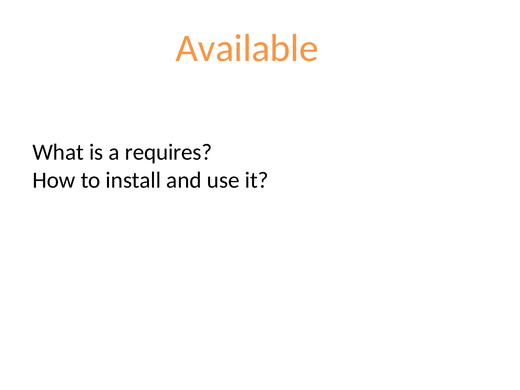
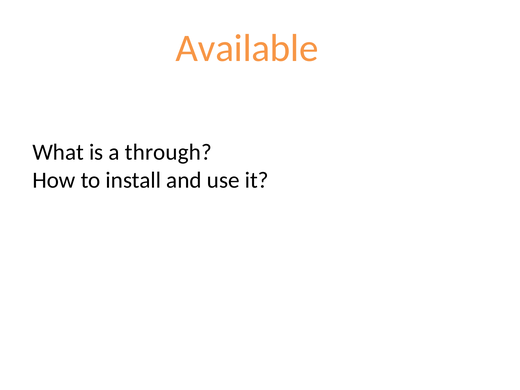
requires: requires -> through (168, 152)
